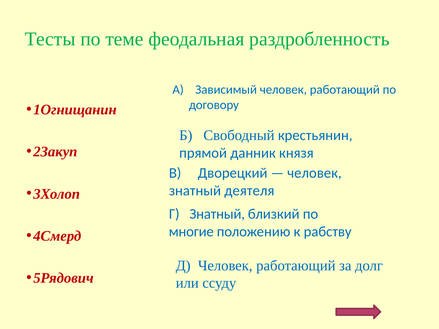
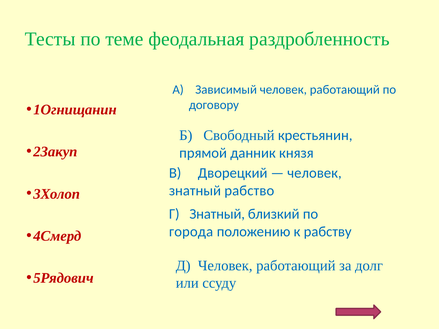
деятеля: деятеля -> рабство (249, 191)
многие: многие -> города (191, 232)
